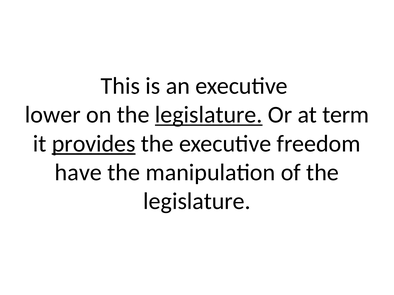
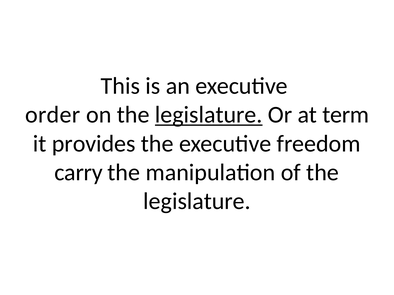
lower: lower -> order (53, 115)
provides underline: present -> none (94, 144)
have: have -> carry (78, 173)
